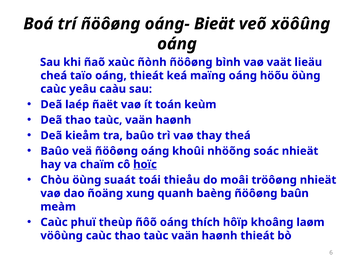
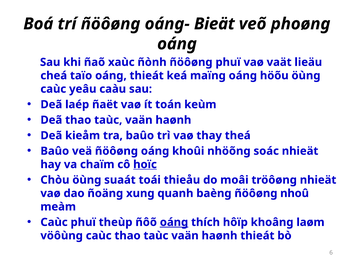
xöôûng: xöôûng -> phoøng (301, 24)
ñöôøng bình: bình -> phuï (228, 62)
baûn: baûn -> nhoû (295, 194)
oáng underline: none -> present (174, 223)
